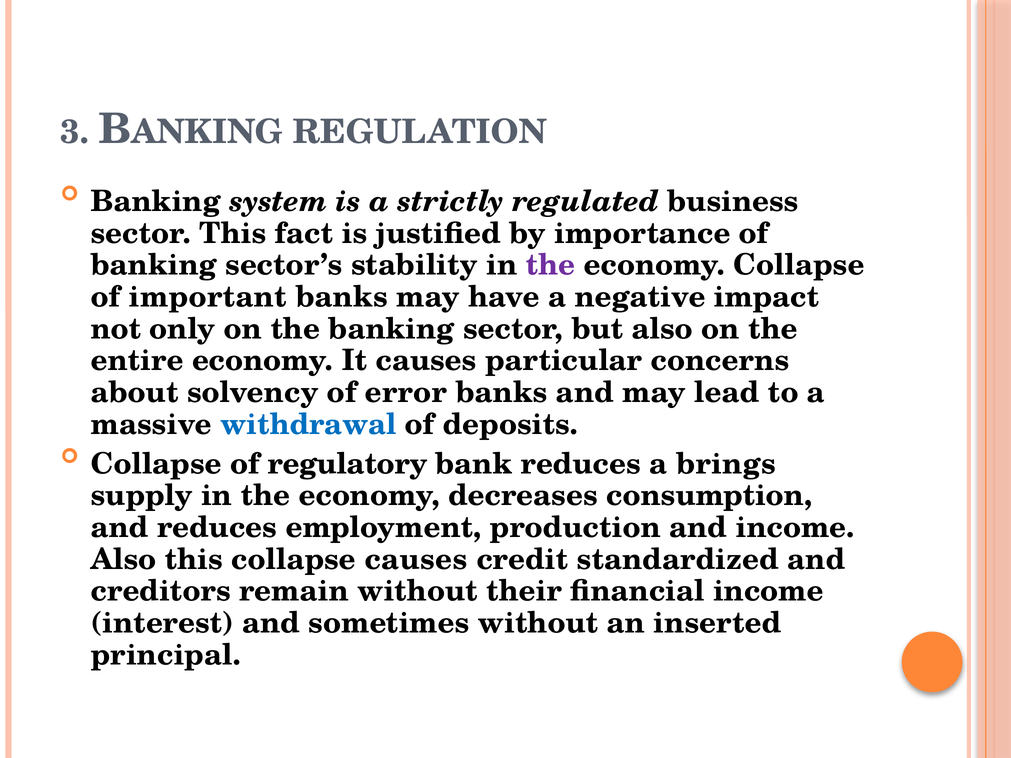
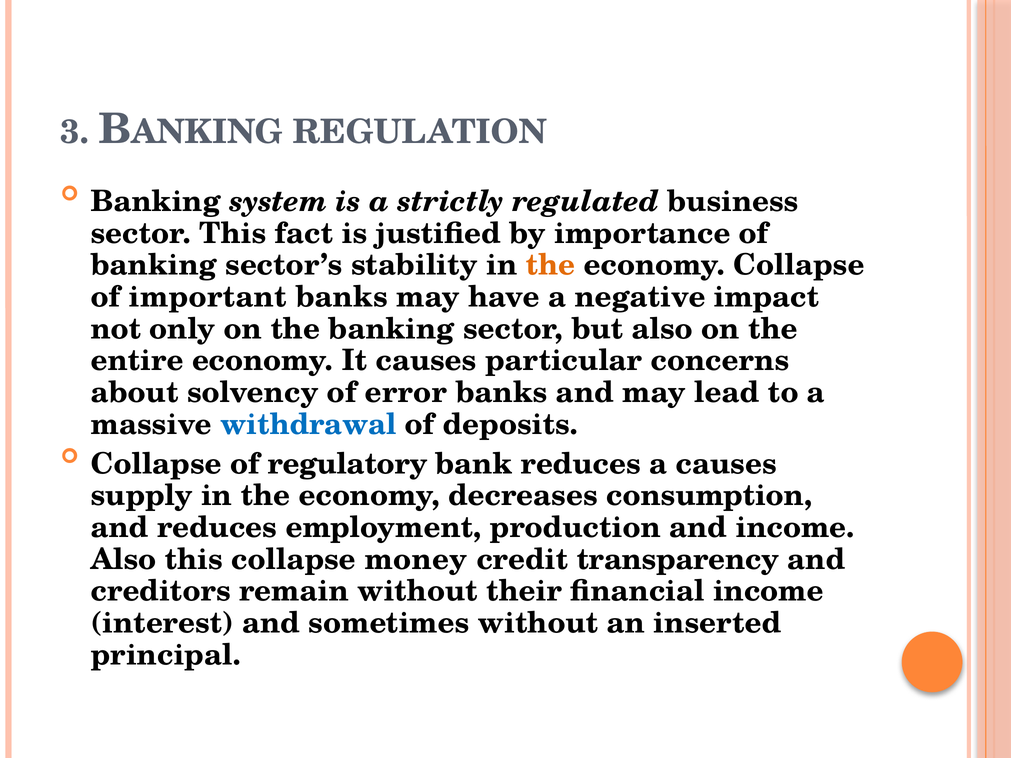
the colour: purple -> orange (551, 265)
a brings: brings -> causes (726, 464)
collapse causes: causes -> money (416, 559)
standardized: standardized -> transparency (678, 559)
